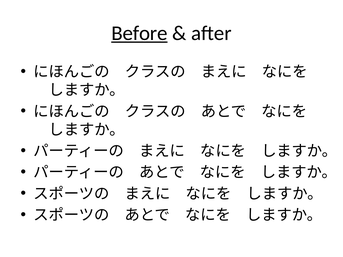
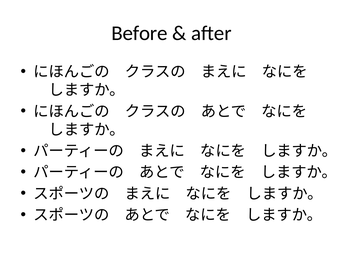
Before underline: present -> none (139, 33)
